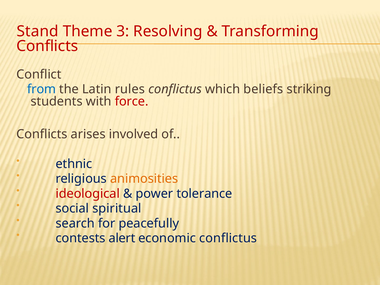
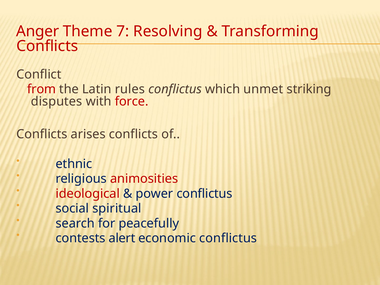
Stand: Stand -> Anger (38, 31)
3: 3 -> 7 (123, 31)
from colour: blue -> red (42, 89)
beliefs: beliefs -> unmet (263, 89)
students: students -> disputes (57, 101)
arises involved: involved -> conflicts (133, 134)
animosities colour: orange -> red (144, 179)
power tolerance: tolerance -> conflictus (204, 194)
